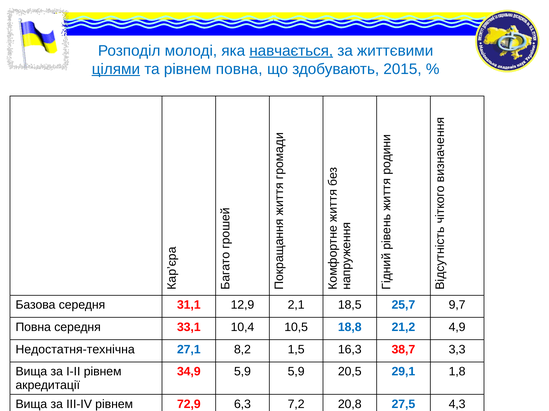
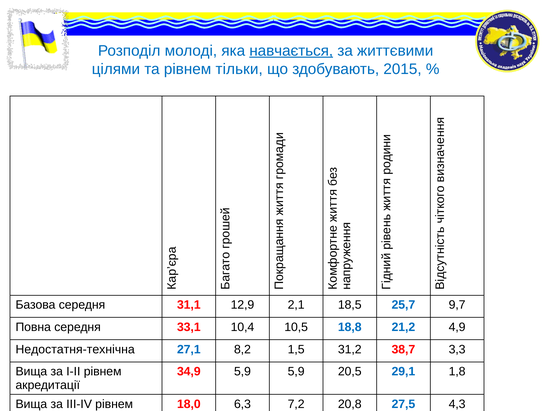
цілями underline: present -> none (116, 69)
рівнем повна: повна -> тільки (239, 69)
16,3: 16,3 -> 31,2 (350, 350)
72,9: 72,9 -> 18,0 (189, 405)
